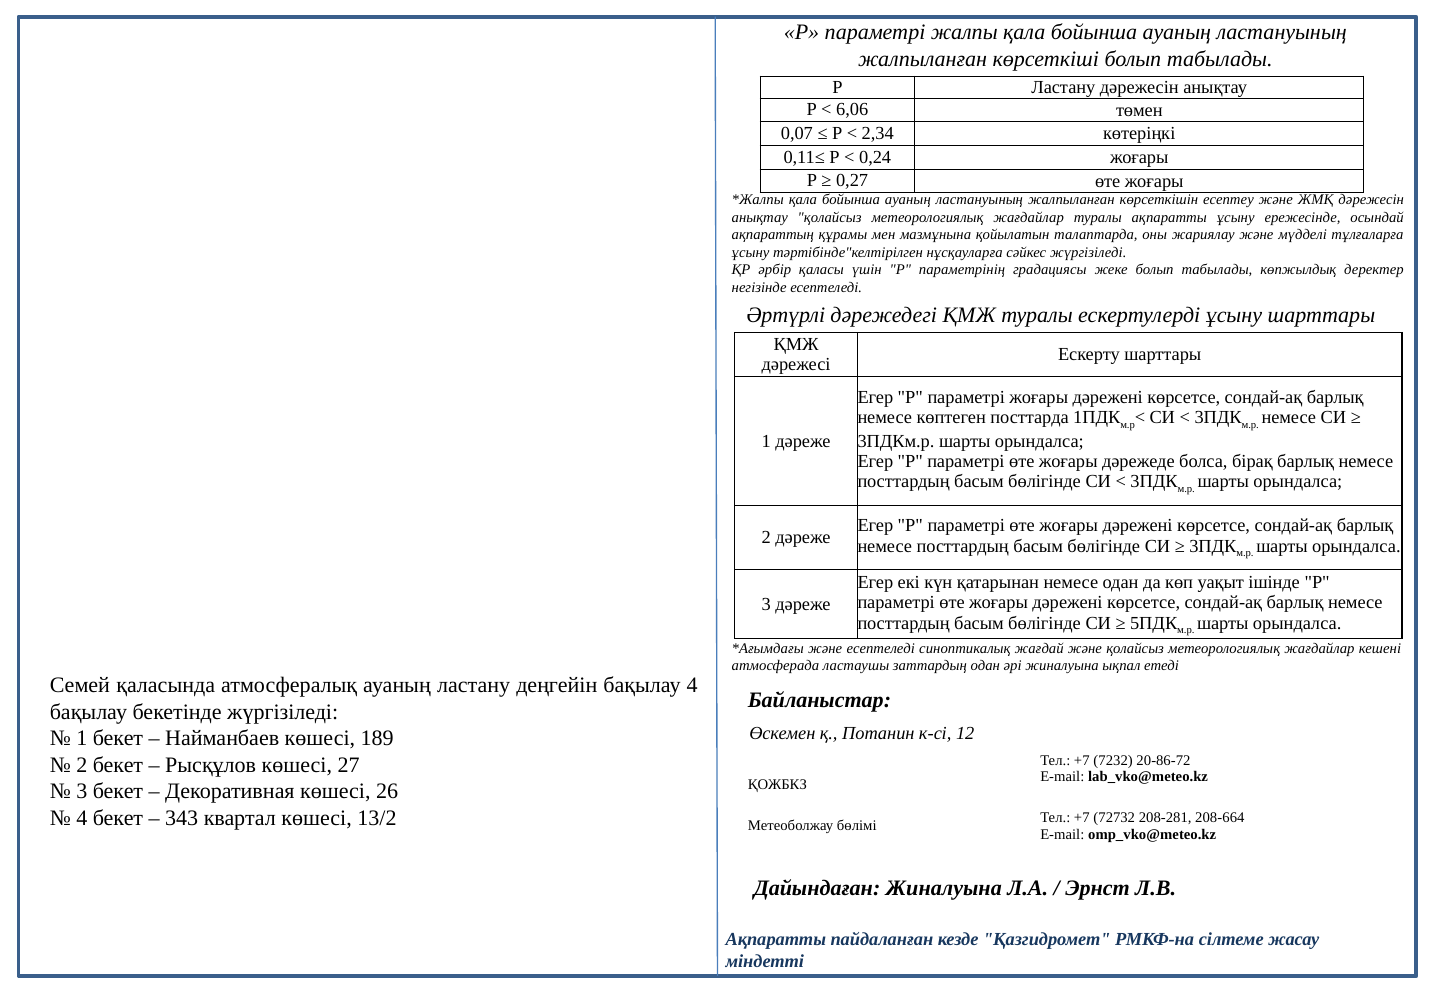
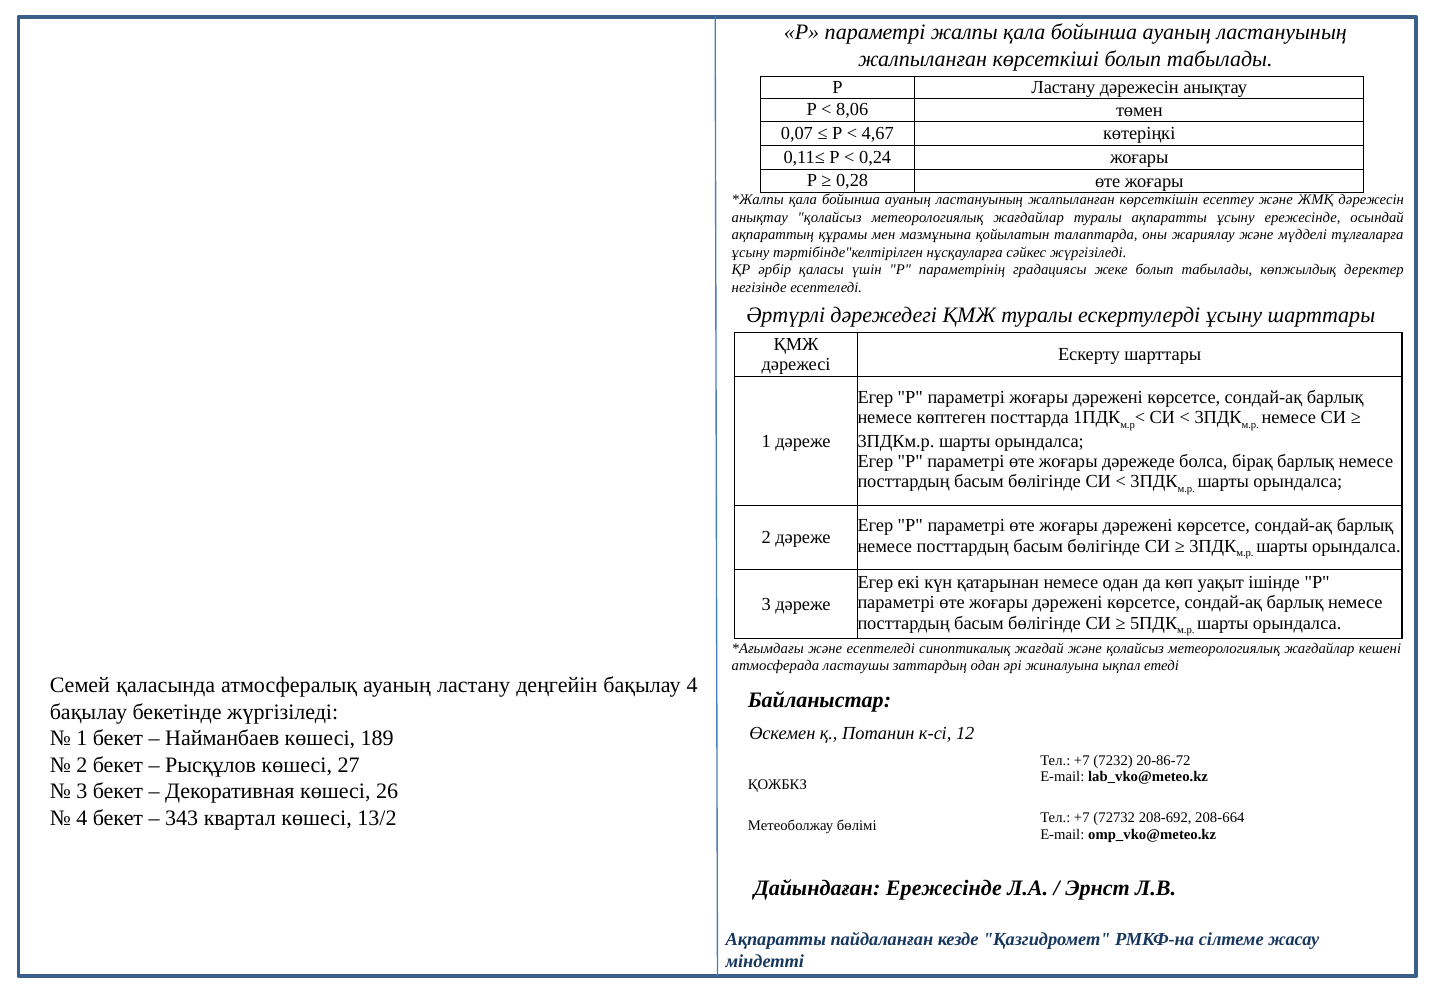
6,06: 6,06 -> 8,06 (852, 110)
2,34: 2,34 -> 4,67 (878, 133)
0,27: 0,27 -> 0,28 (852, 181)
208-281: 208-281 -> 208-692 (1165, 818)
Дайындаған Жиналуына: Жиналуына -> Ережесінде (944, 889)
